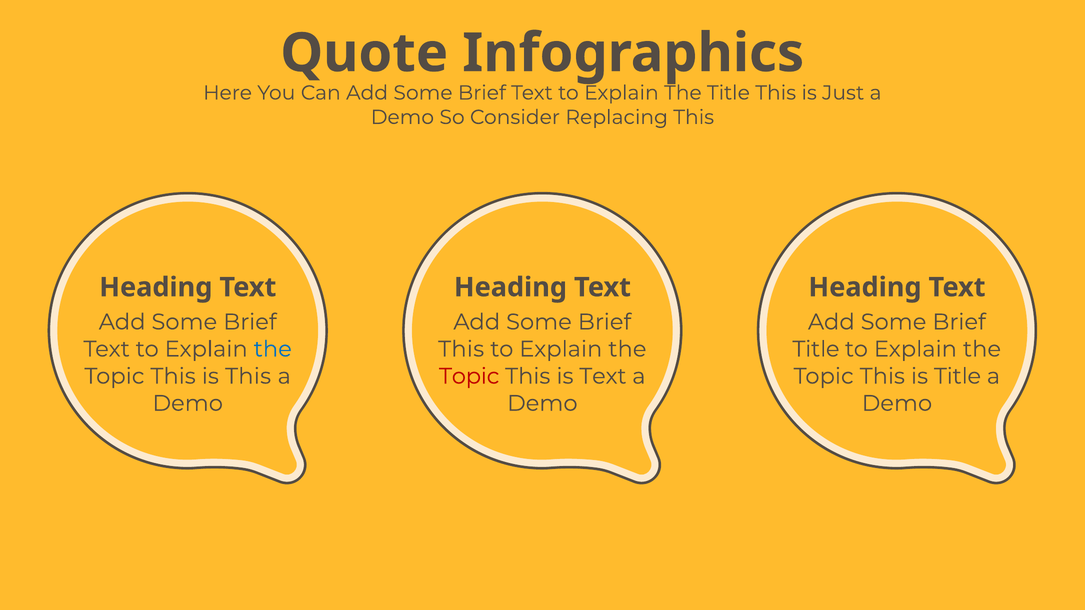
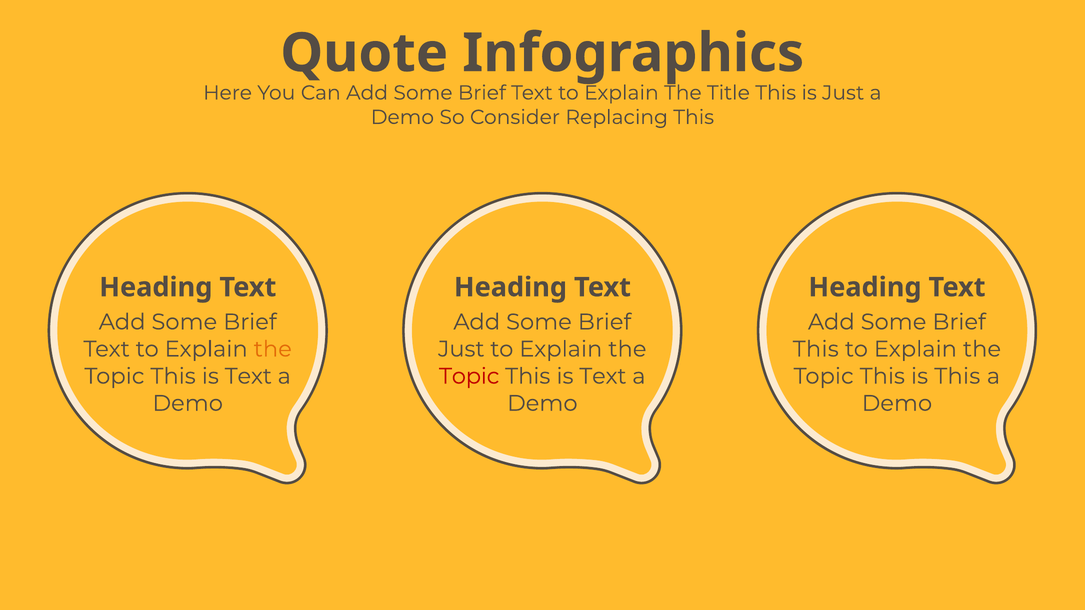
the colour: blue -> orange (273, 349)
This: This -> Just (461, 349)
Title: Title -> This (816, 349)
This: This -> Text (248, 376)
is Title: Title -> This (957, 376)
